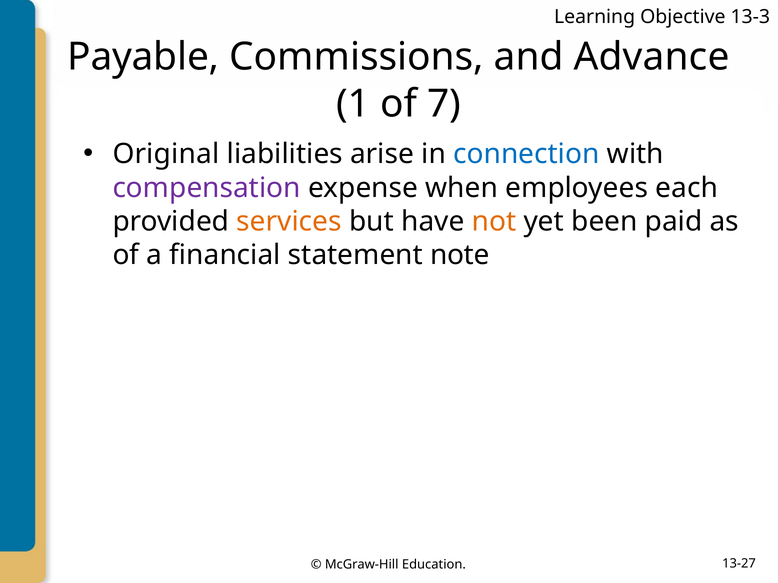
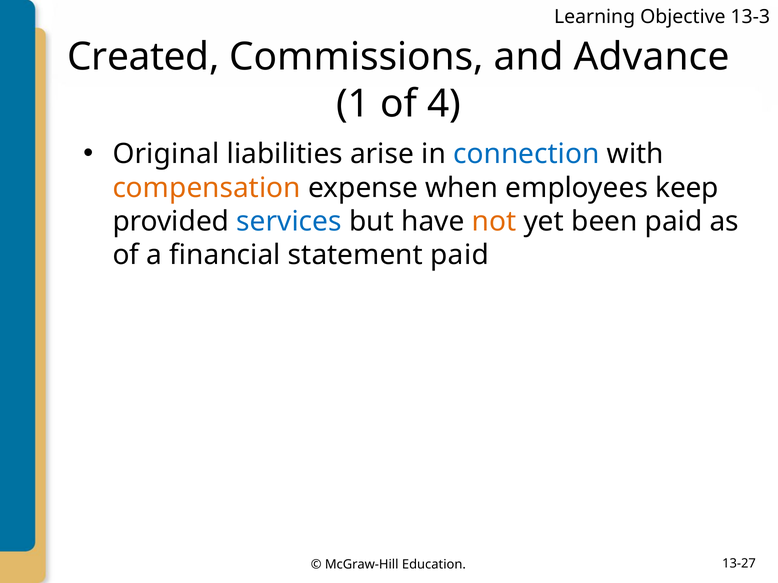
Payable: Payable -> Created (143, 57)
7: 7 -> 4 (444, 104)
compensation colour: purple -> orange (207, 188)
each: each -> keep (687, 188)
services colour: orange -> blue (289, 222)
statement note: note -> paid (460, 255)
